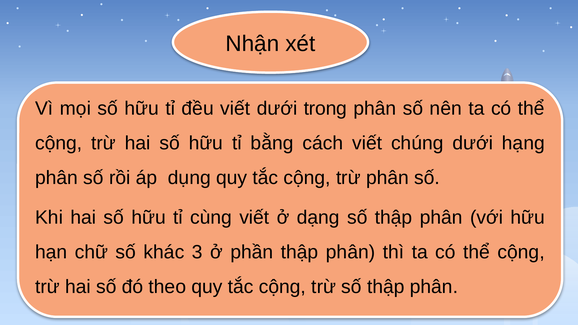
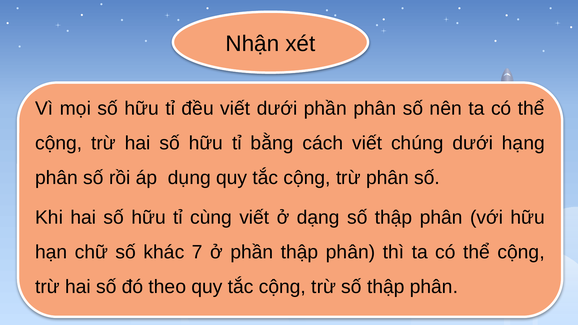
dưới trong: trong -> phần (325, 109)
3: 3 -> 7 (197, 252)
